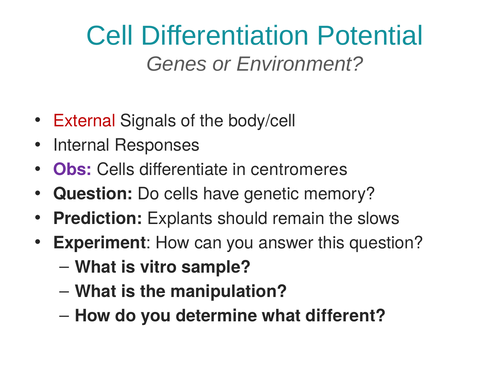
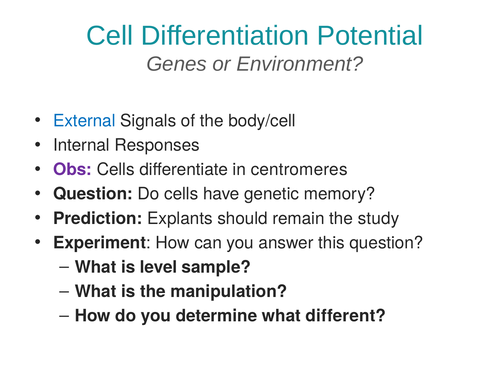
External colour: red -> blue (84, 121)
slows: slows -> study (378, 218)
vitro: vitro -> level (159, 267)
